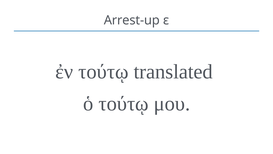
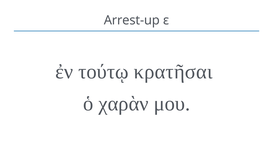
translated: translated -> κρατῆσαι (173, 72)
ὁ τούτῳ: τούτῳ -> χαρὰν (124, 103)
